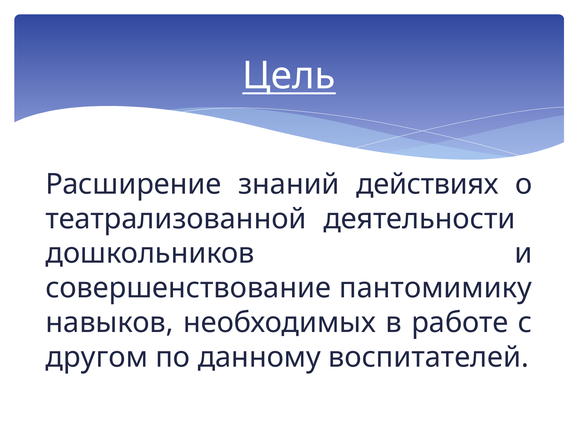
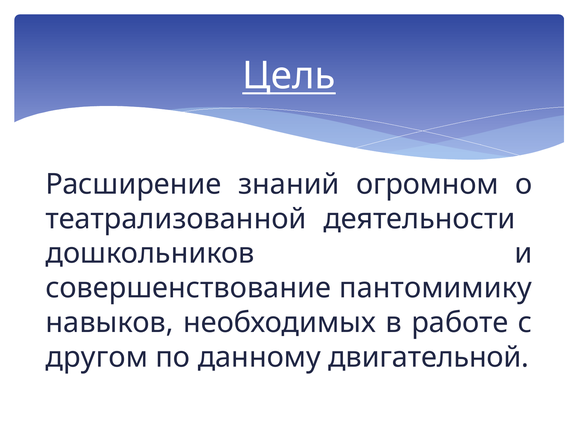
действиях: действиях -> огромном (427, 184)
воспитателей: воспитателей -> двигательной (429, 358)
